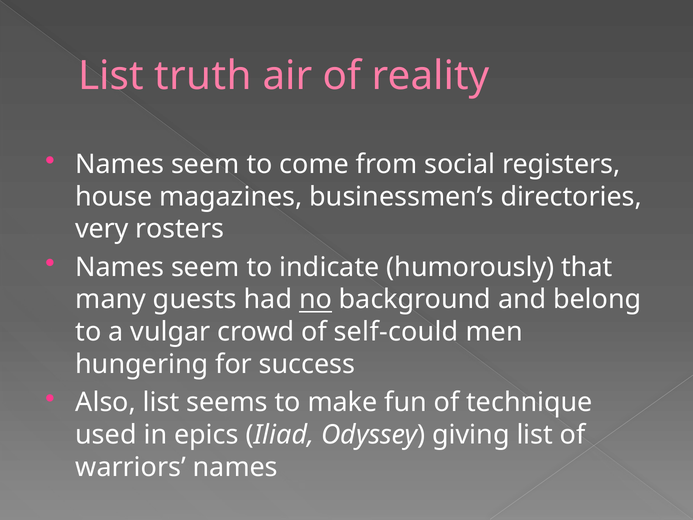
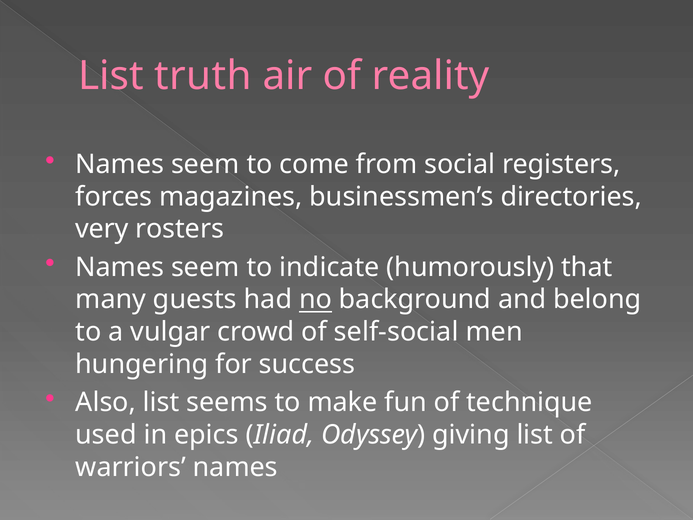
house: house -> forces (114, 197)
self-could: self-could -> self-social (396, 332)
